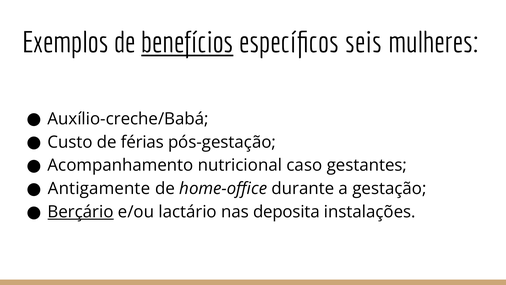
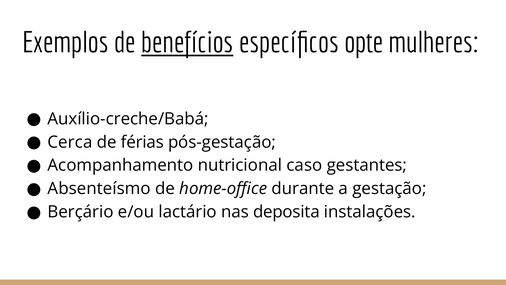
seis: seis -> opte (364, 43)
Custo: Custo -> Cerca (70, 142)
Antigamente: Antigamente -> Absenteísmo (99, 188)
Berçário underline: present -> none (81, 212)
